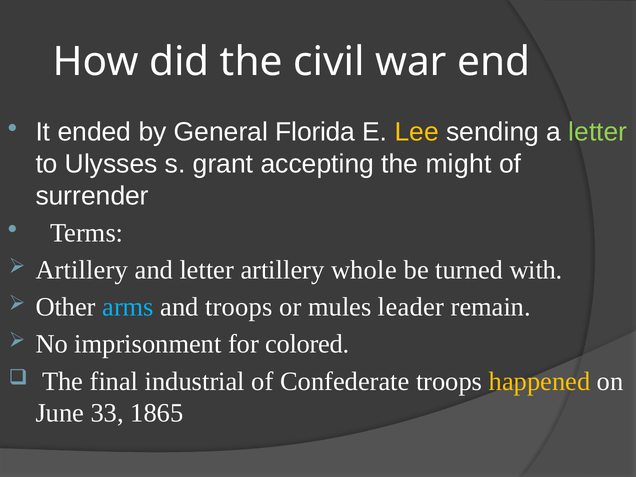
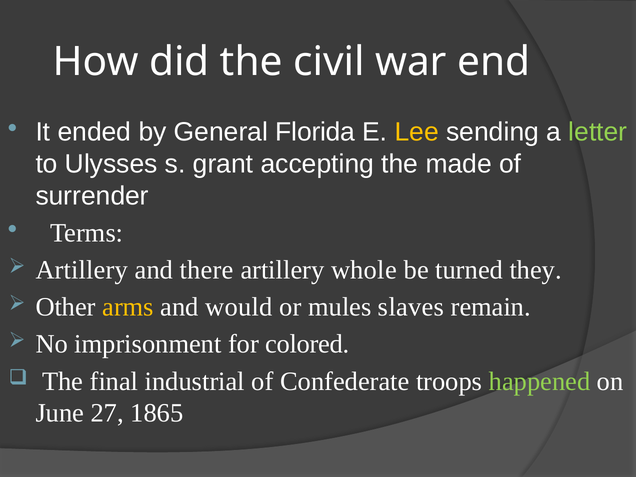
might: might -> made (459, 164)
and letter: letter -> there (207, 270)
with: with -> they (536, 270)
arms colour: light blue -> yellow (128, 307)
and troops: troops -> would (239, 307)
leader: leader -> slaves (411, 307)
happened colour: yellow -> light green (540, 381)
33: 33 -> 27 (107, 413)
